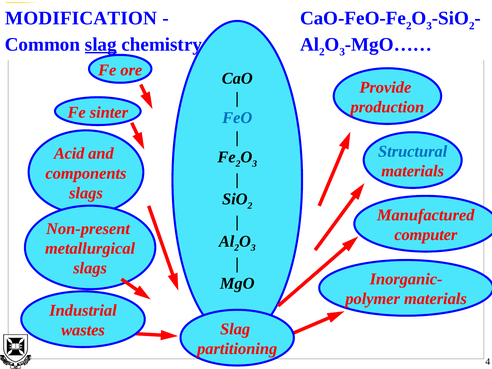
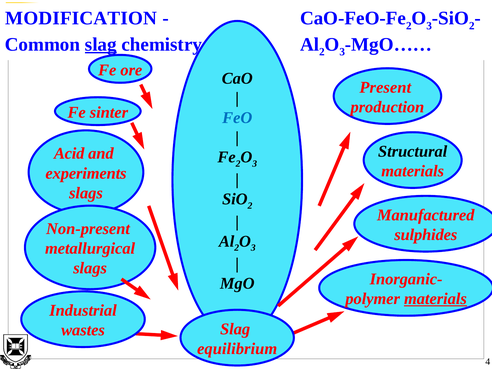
Provide: Provide -> Present (385, 87)
Structural colour: blue -> black (413, 151)
components: components -> experiments (86, 173)
computer: computer -> sulphides (426, 235)
materials underline: none -> present (435, 299)
partitioning: partitioning -> equilibrium (237, 349)
